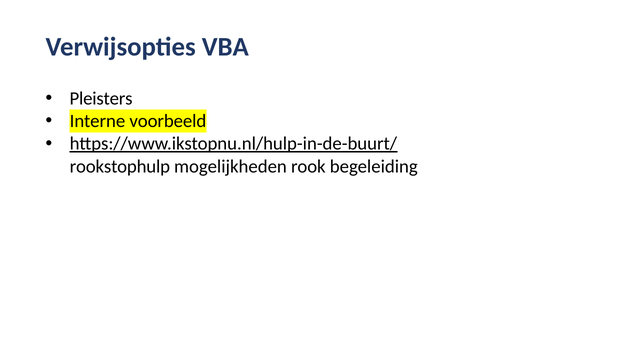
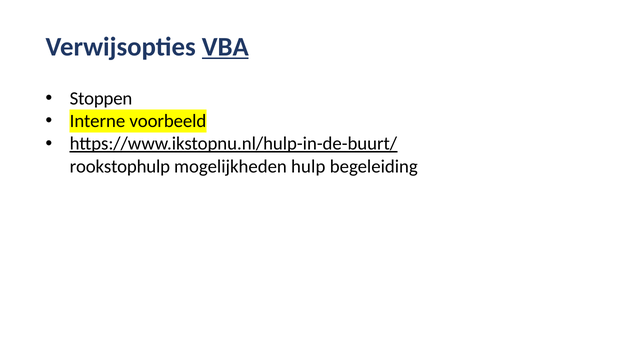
VBA underline: none -> present (225, 47)
Pleisters: Pleisters -> Stoppen (101, 99)
rook: rook -> hulp (308, 167)
